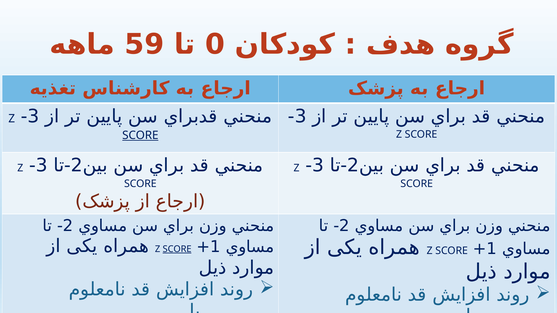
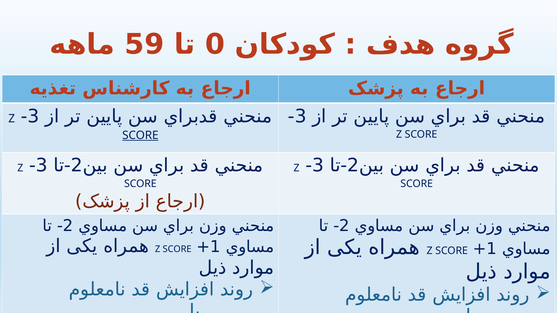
SCORE underline: present -> none (177, 249)
